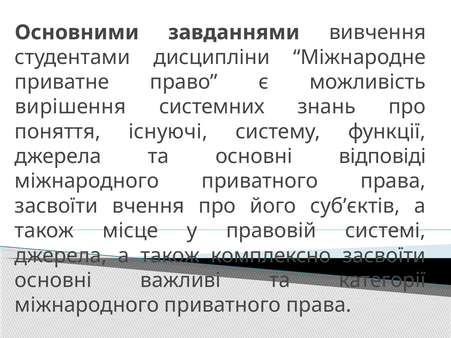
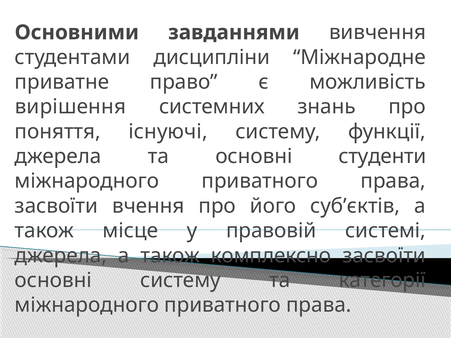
відповіді: відповіді -> студенти (382, 156)
основні важливі: важливі -> систему (180, 281)
